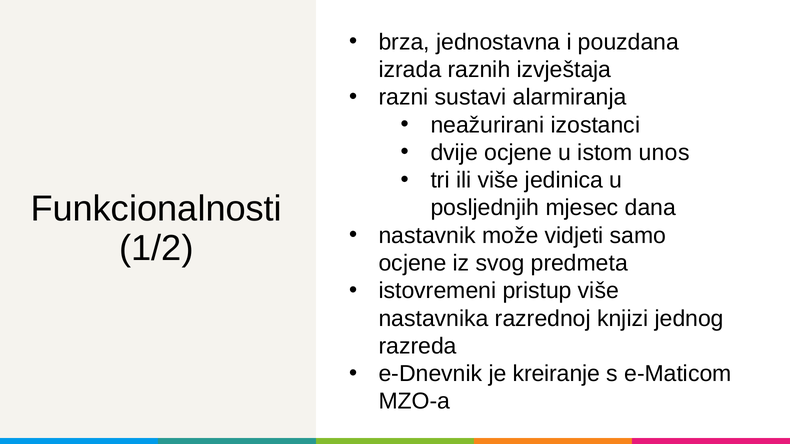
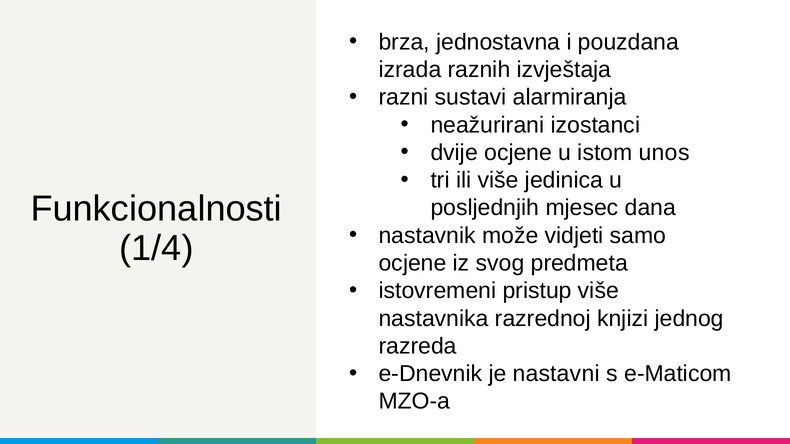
1/2: 1/2 -> 1/4 (156, 248)
kreiranje: kreiranje -> nastavni (556, 374)
